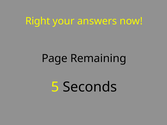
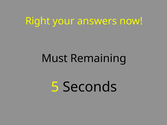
Page: Page -> Must (55, 59)
